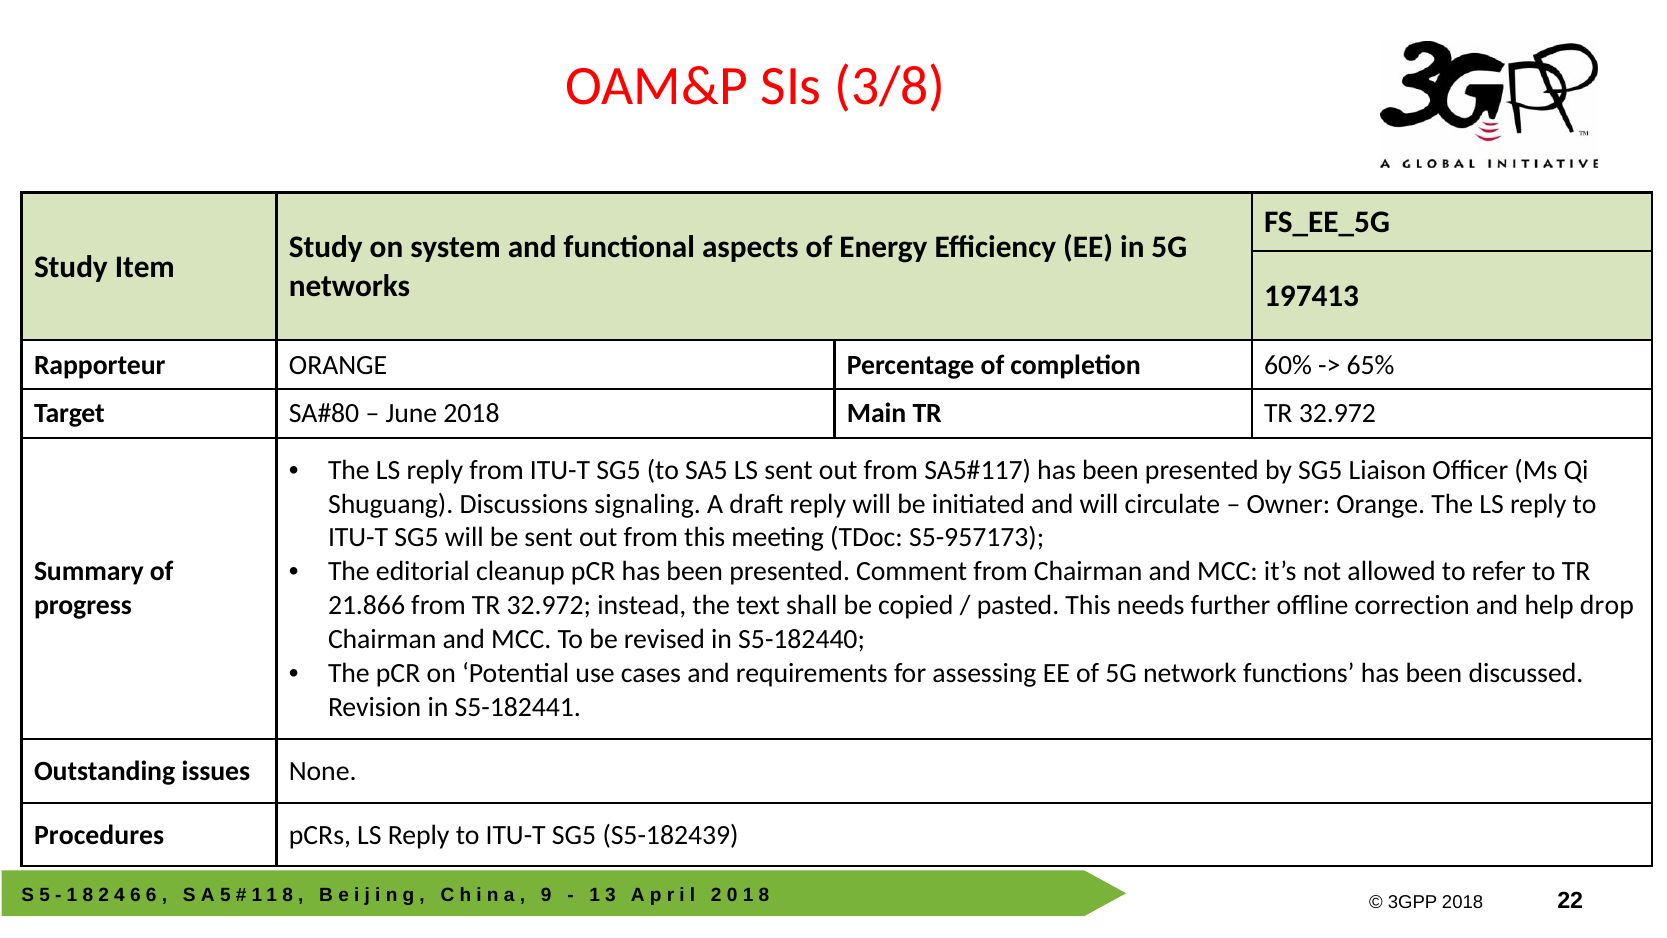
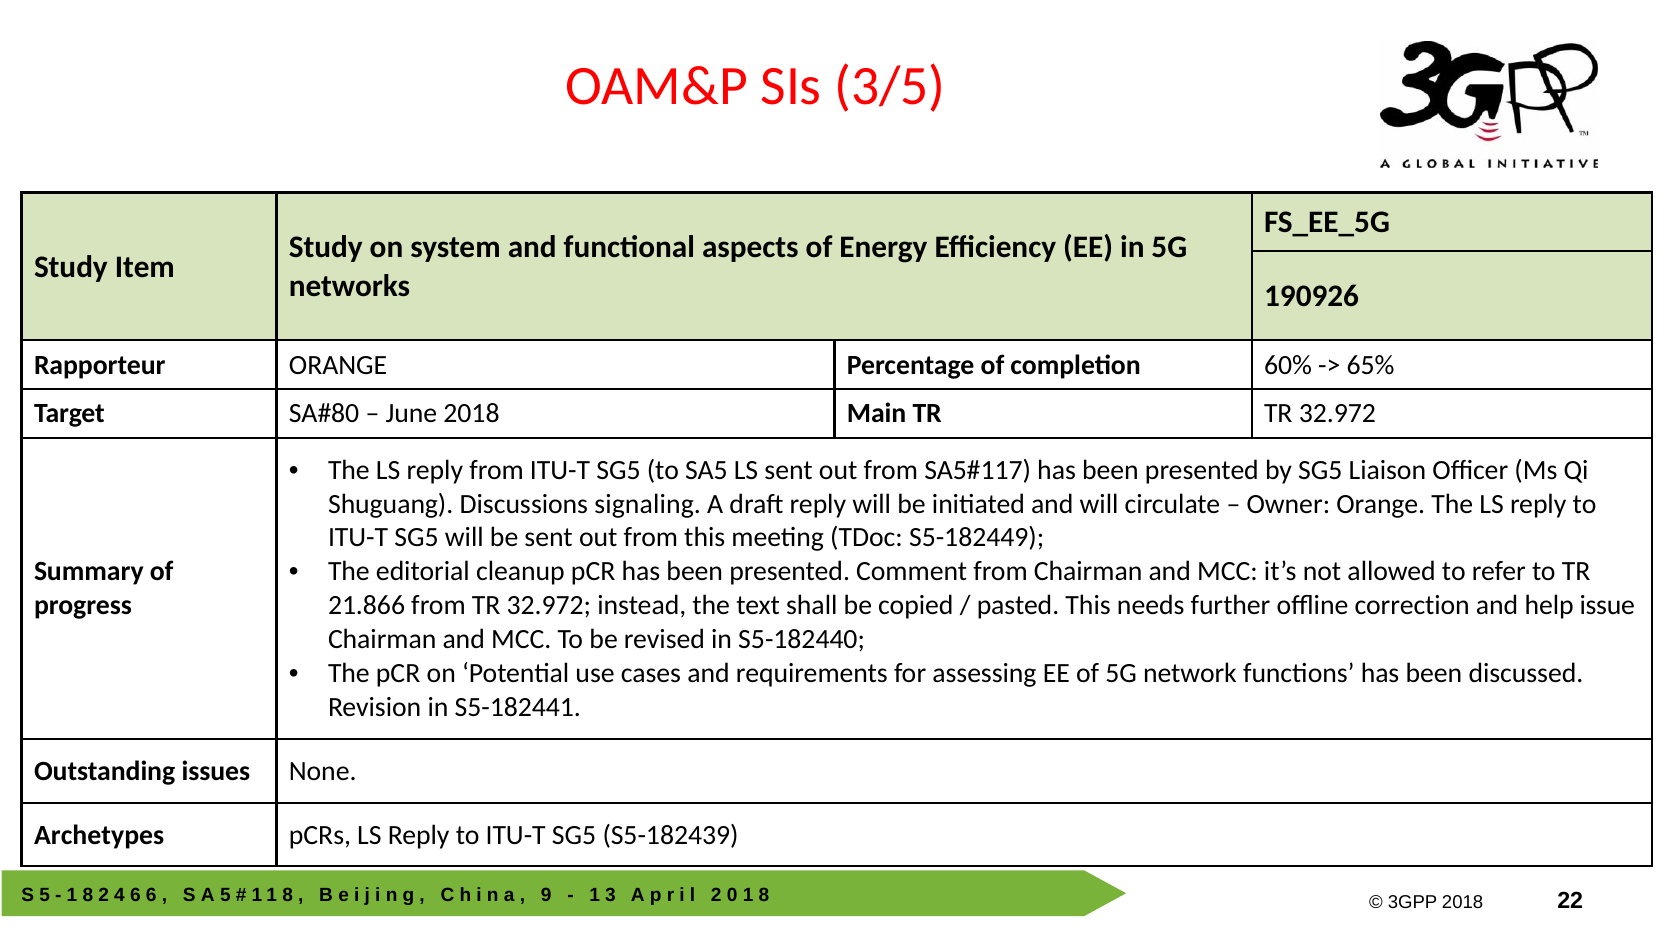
3/8: 3/8 -> 3/5 (890, 86)
197413: 197413 -> 190926 (1312, 296)
S5-957173: S5-957173 -> S5-182449 (977, 538)
drop: drop -> issue (1607, 606)
Procedures: Procedures -> Archetypes (99, 835)
